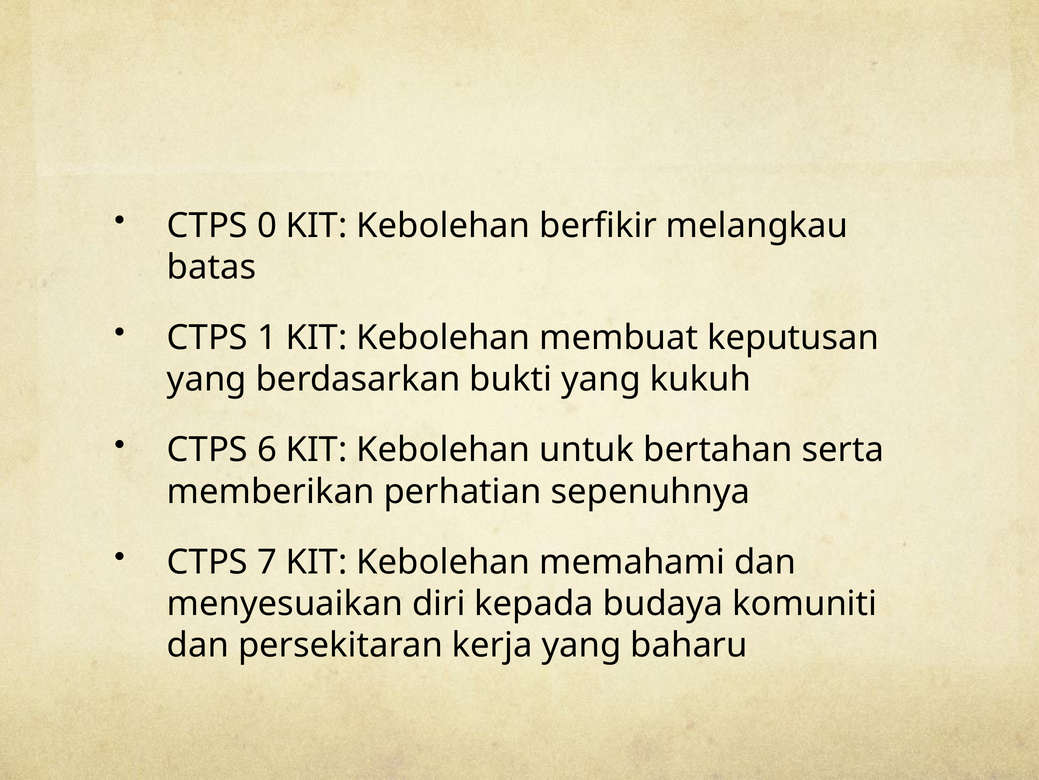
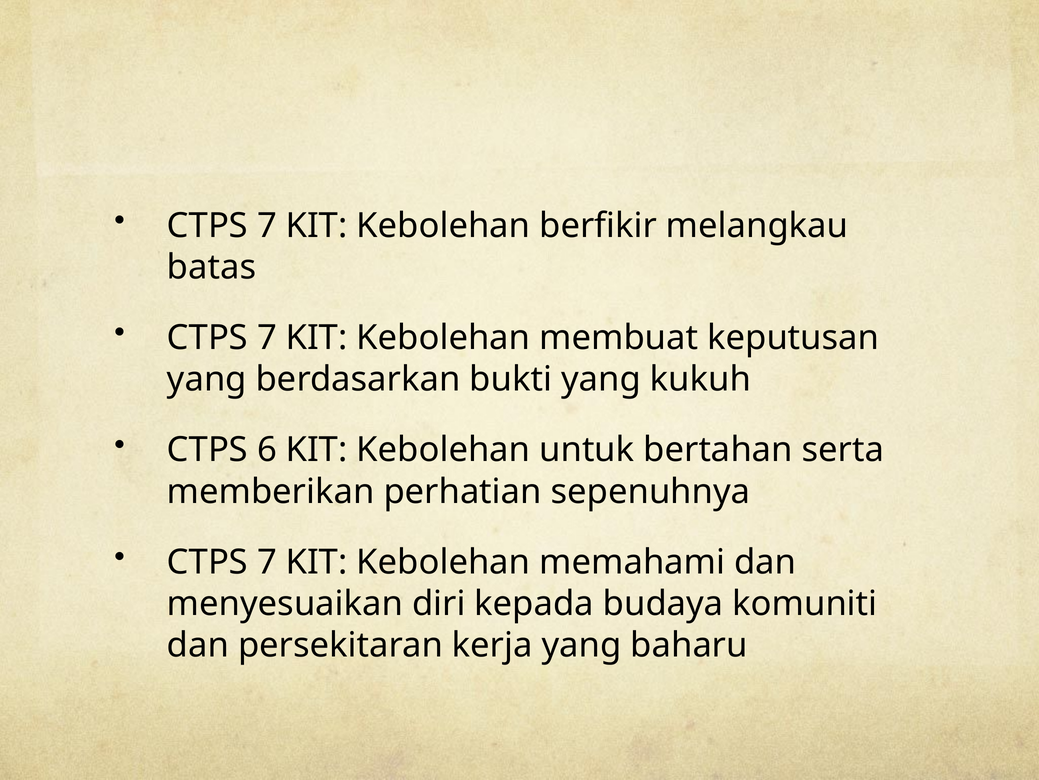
0: 0 -> 7 (267, 226)
1: 1 -> 7 (267, 338)
